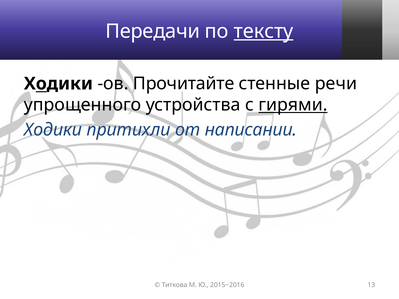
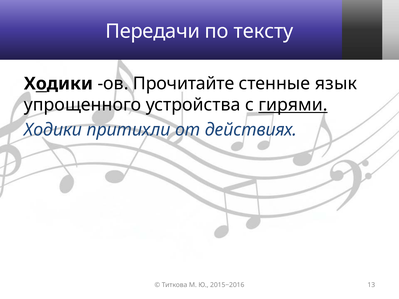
тексту underline: present -> none (264, 31)
речи: речи -> язык (336, 84)
написании: написании -> действиях (251, 130)
